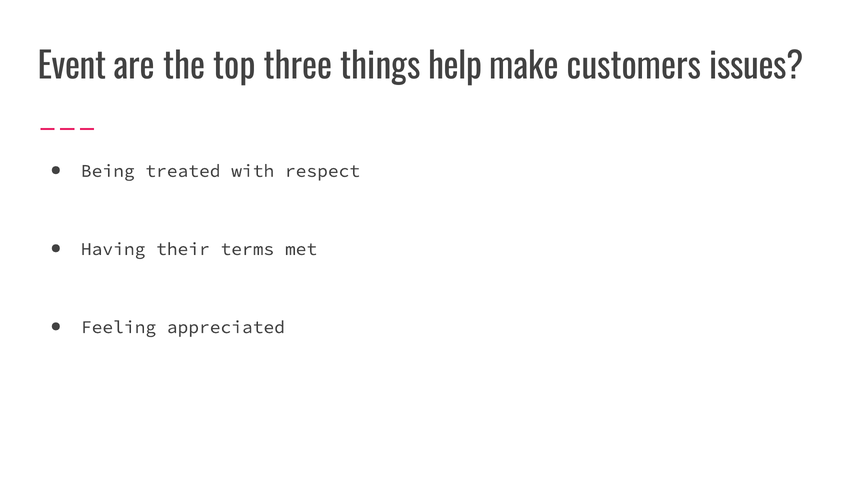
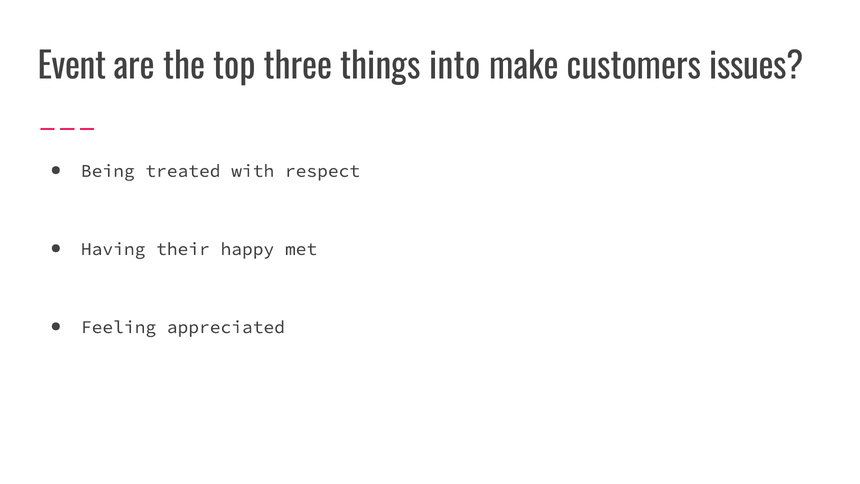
help: help -> into (455, 67)
terms: terms -> happy (247, 249)
